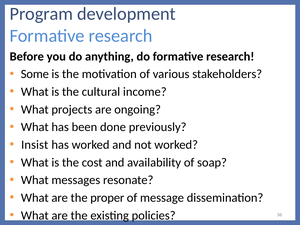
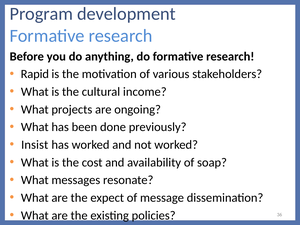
Some: Some -> Rapid (35, 74)
proper: proper -> expect (107, 198)
